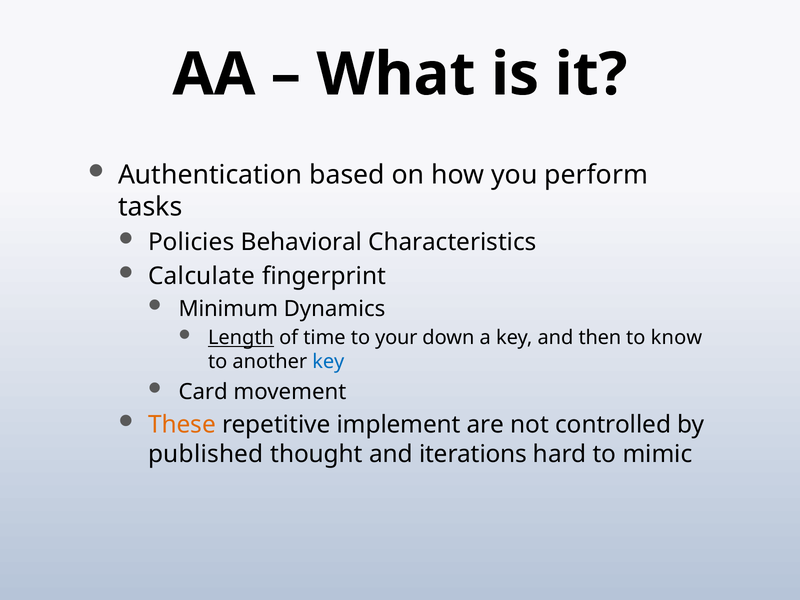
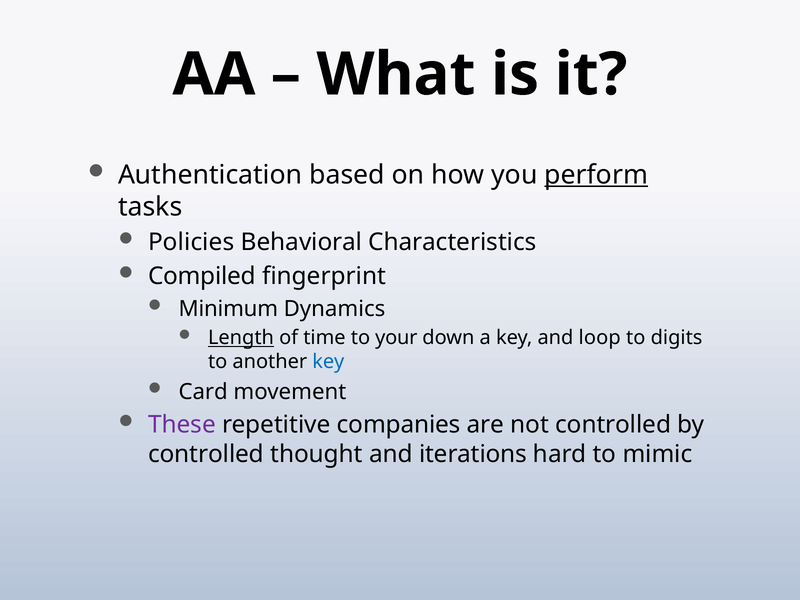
perform underline: none -> present (596, 175)
Calculate: Calculate -> Compiled (202, 276)
then: then -> loop (600, 338)
know: know -> digits (677, 338)
These colour: orange -> purple (182, 425)
implement: implement -> companies (399, 425)
published: published -> controlled (206, 454)
